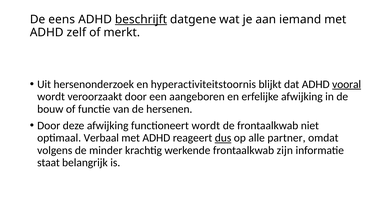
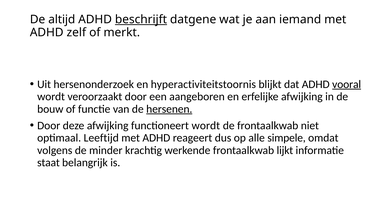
eens: eens -> altijd (62, 20)
hersenen underline: none -> present (169, 109)
Verbaal: Verbaal -> Leeftijd (101, 138)
dus underline: present -> none (223, 138)
partner: partner -> simpele (287, 138)
zijn: zijn -> lijkt (285, 150)
